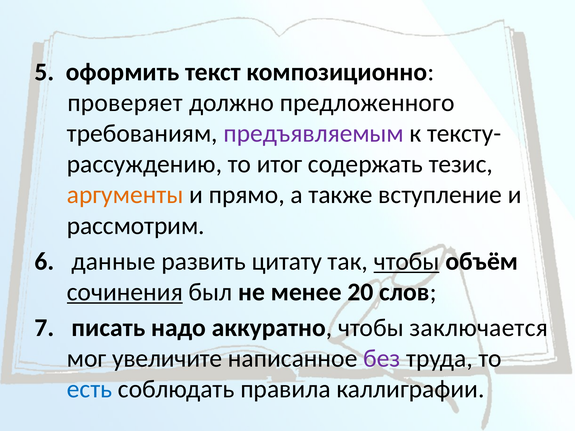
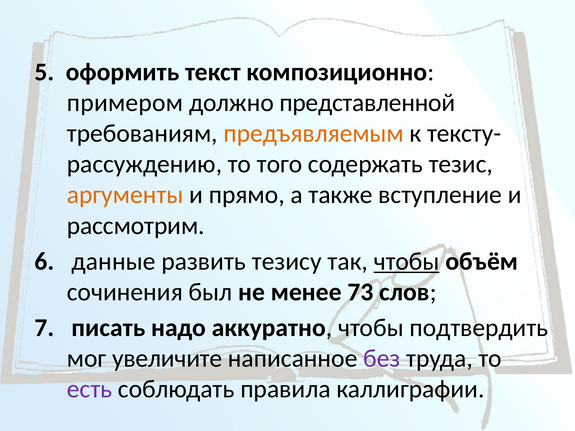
проверяет: проверяет -> примером (125, 103)
предложенного: предложенного -> представленной (367, 103)
предъявляемым colour: purple -> orange (314, 134)
итог: итог -> того (280, 164)
цитату: цитату -> тезису (287, 262)
сочинения underline: present -> none (125, 292)
20: 20 -> 73 (360, 292)
заключается: заключается -> подтвердить (479, 328)
есть colour: blue -> purple (90, 389)
